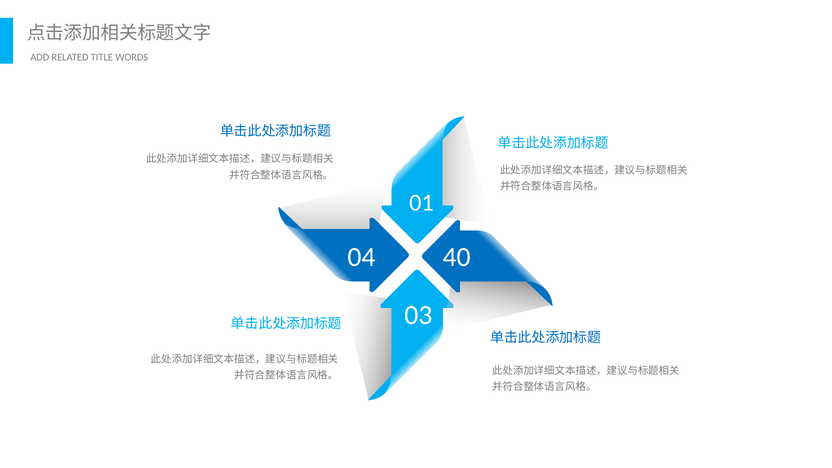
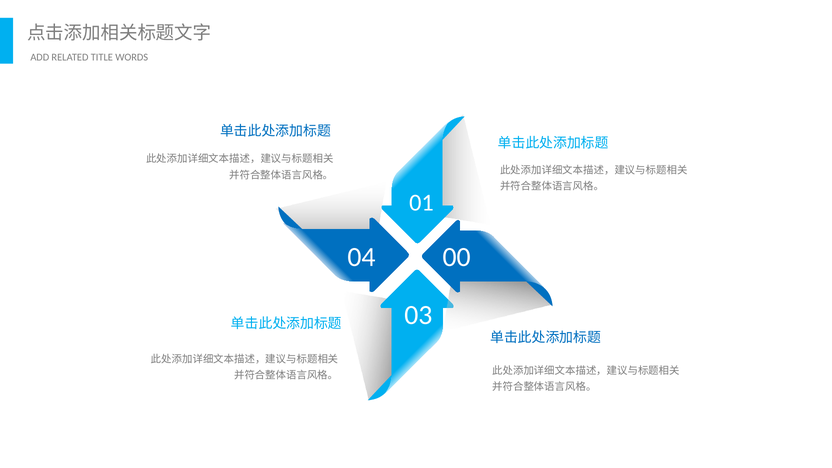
40: 40 -> 00 (457, 257)
